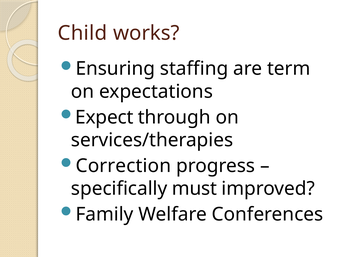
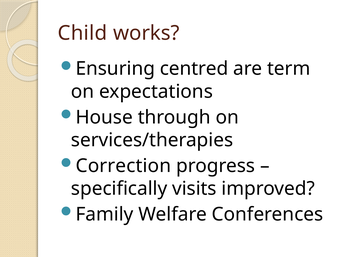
staffing: staffing -> centred (194, 69)
Expect: Expect -> House (104, 117)
must: must -> visits (194, 189)
